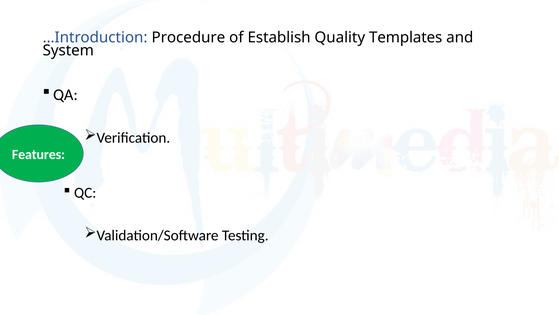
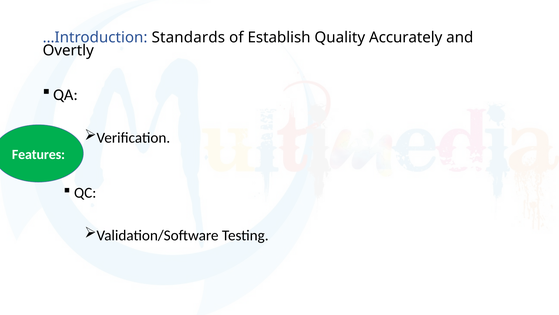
Procedure: Procedure -> Standards (188, 37)
Templates: Templates -> Accurately (406, 37)
System: System -> Overtly (68, 50)
